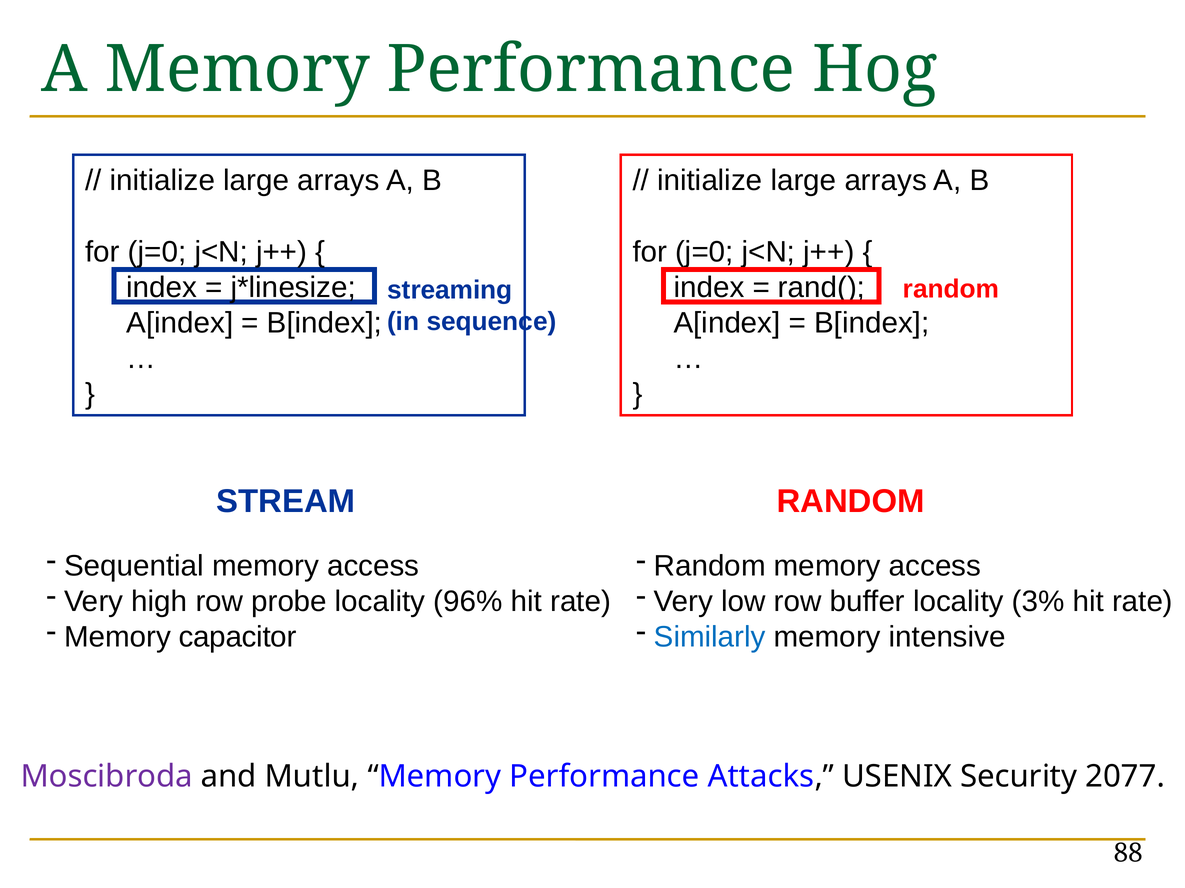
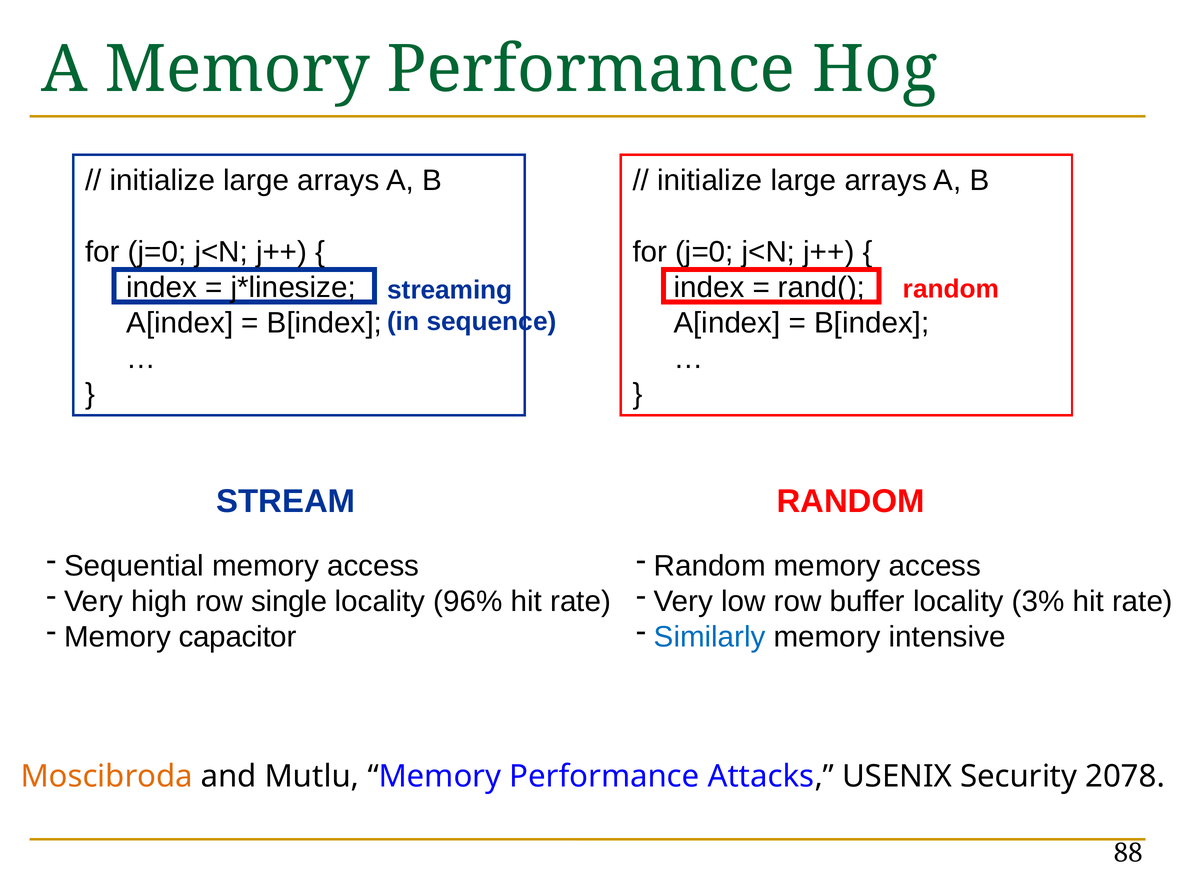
probe: probe -> single (289, 602)
Moscibroda colour: purple -> orange (107, 777)
2077: 2077 -> 2078 (1125, 777)
